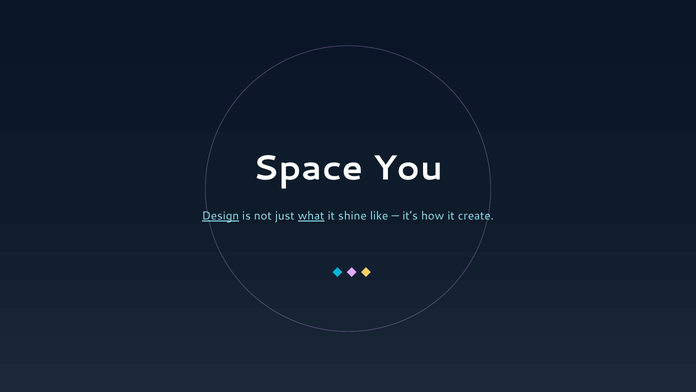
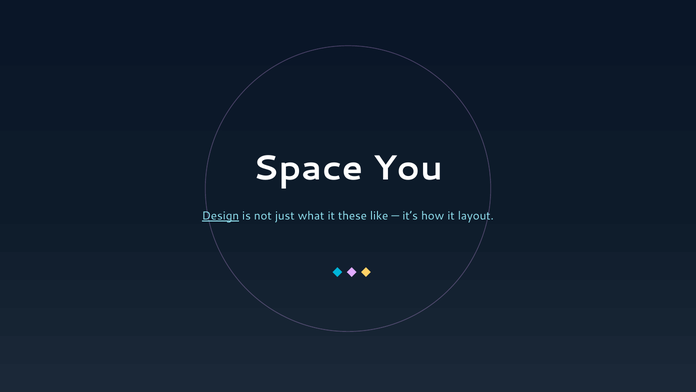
what underline: present -> none (311, 216)
shine: shine -> these (352, 216)
create: create -> layout (476, 216)
